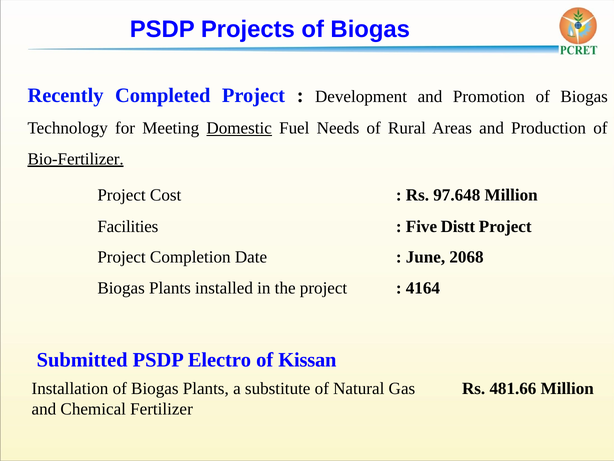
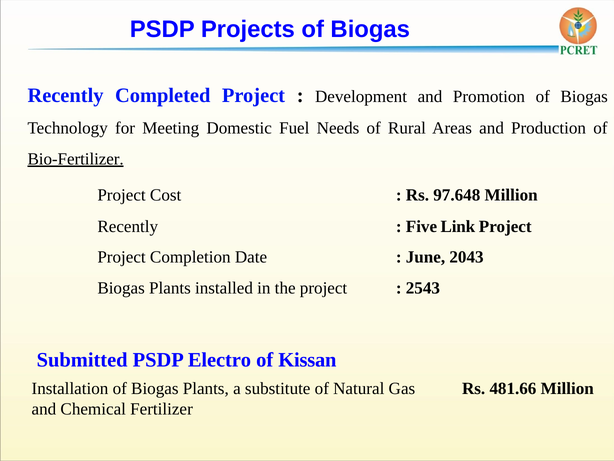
Domestic underline: present -> none (239, 128)
Facilities: Facilities -> Recently (128, 226)
Distt: Distt -> Link (458, 226)
2068: 2068 -> 2043 (467, 257)
4164: 4164 -> 2543 (423, 288)
